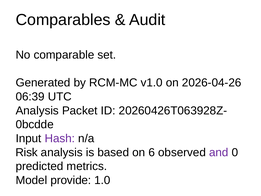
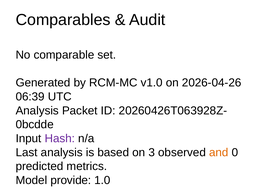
Risk: Risk -> Last (27, 152)
6: 6 -> 3 (152, 152)
and colour: purple -> orange (219, 152)
